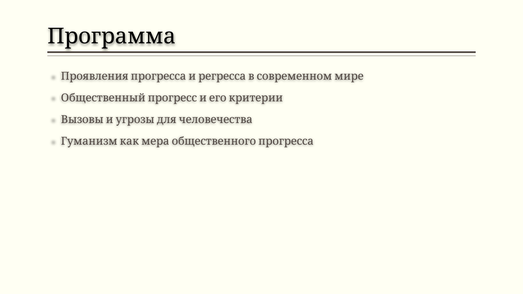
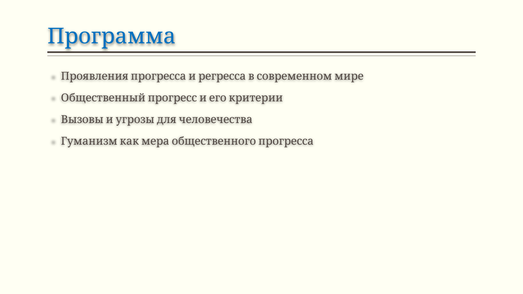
Программа colour: black -> blue (112, 36)
